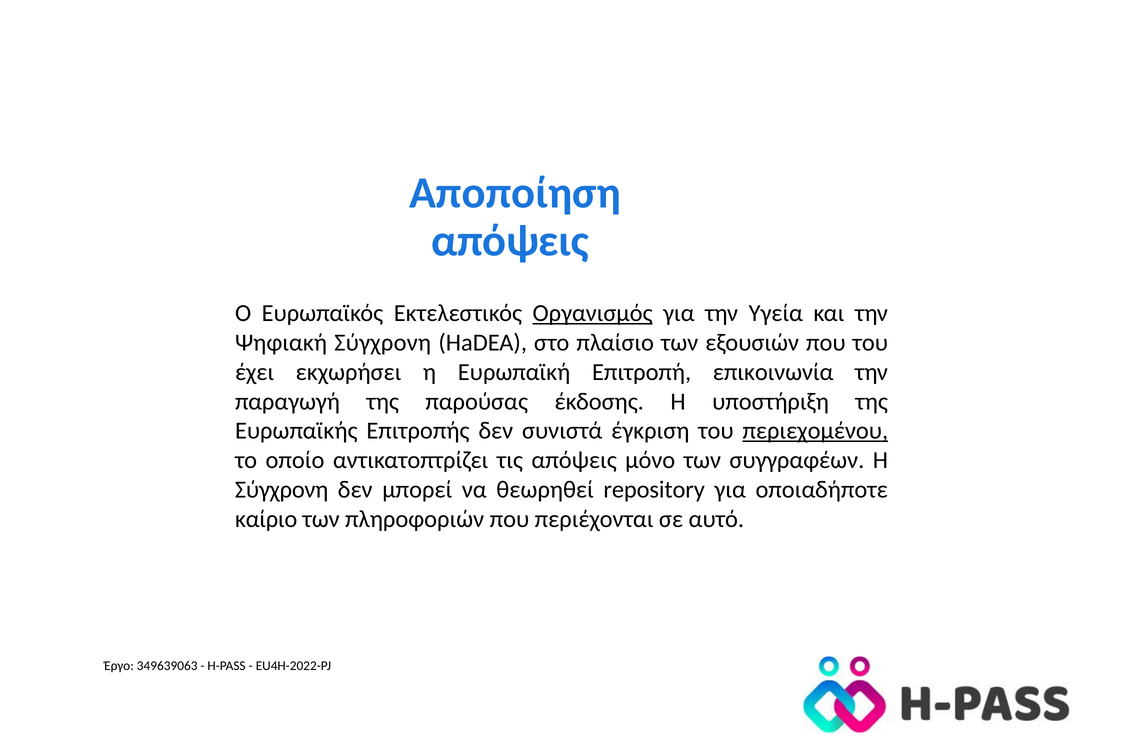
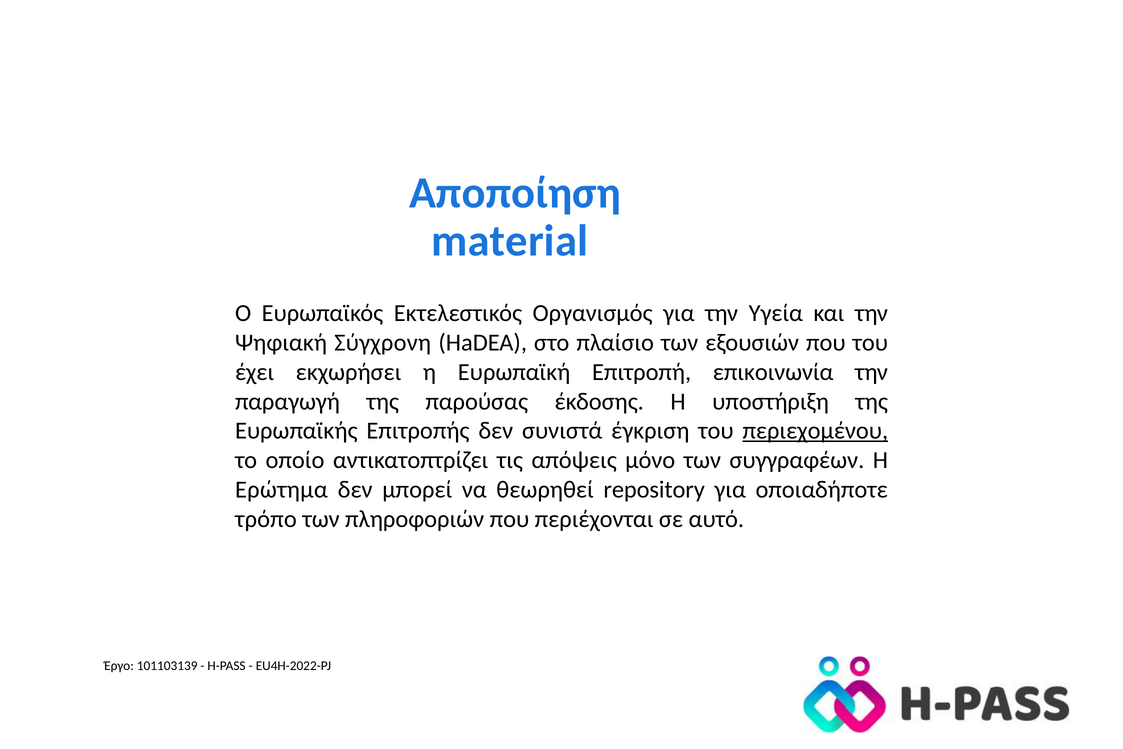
απόψεις: απόψεις -> material (510, 241)
Οργανισμός underline: present -> none (593, 313)
Σύγχρονη: Σύγχρονη -> Ερώτημα (281, 489)
καίριο: καίριο -> τρόπο (266, 519)
349639063: 349639063 -> 101103139 (167, 665)
